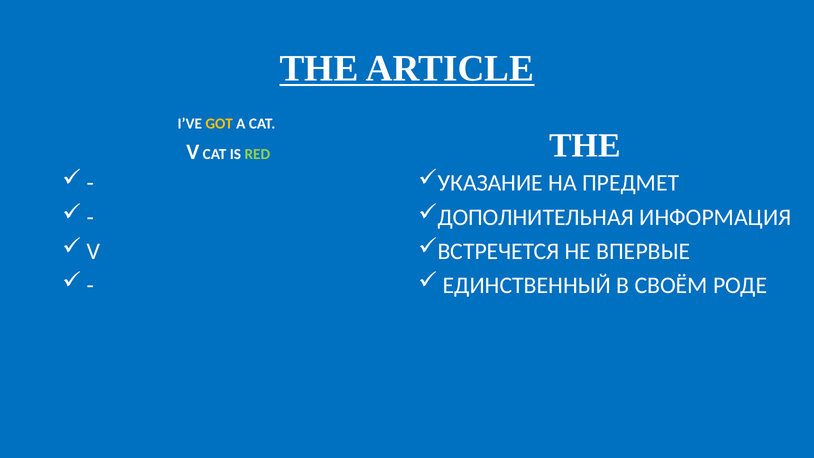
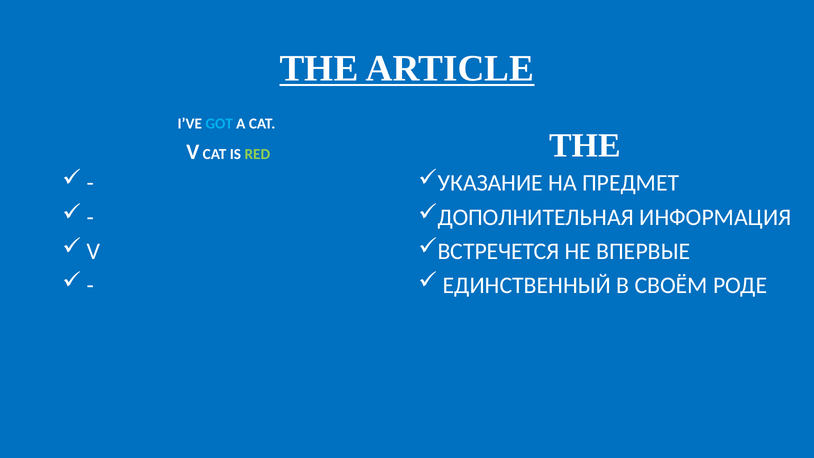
GOT colour: yellow -> light blue (219, 124)
